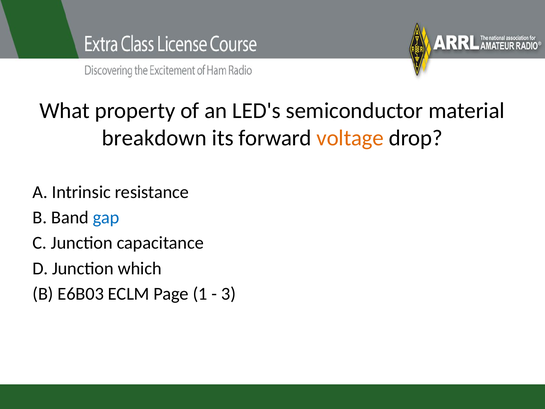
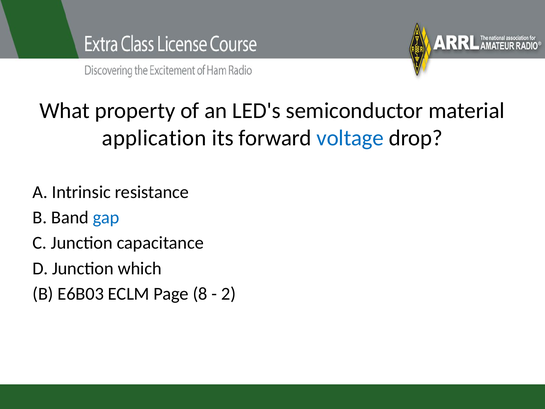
breakdown: breakdown -> application (154, 138)
voltage colour: orange -> blue (350, 138)
1: 1 -> 8 (200, 294)
3: 3 -> 2 (229, 294)
